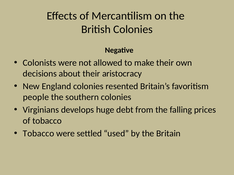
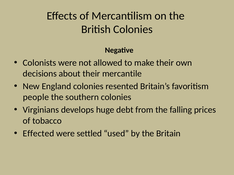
aristocracy: aristocracy -> mercantile (122, 74)
Tobacco: Tobacco -> Effected (38, 134)
